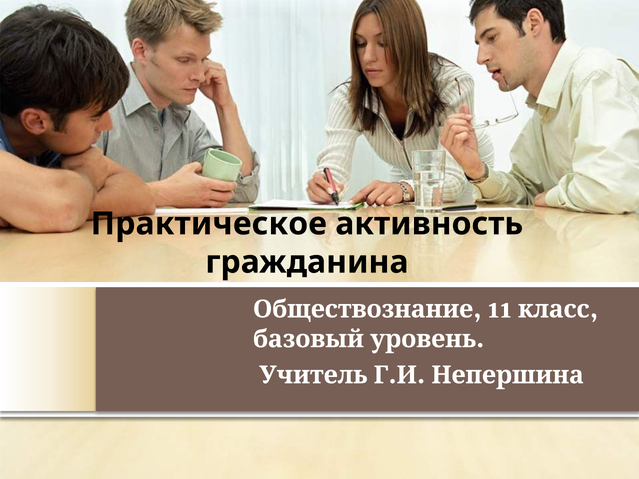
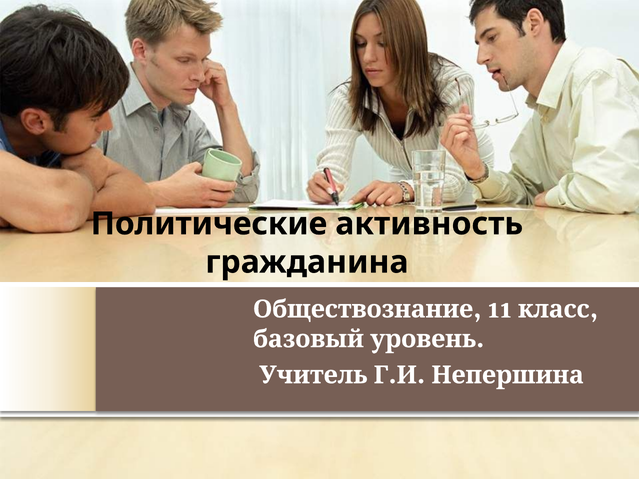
Практическое: Практическое -> Политические (209, 224)
